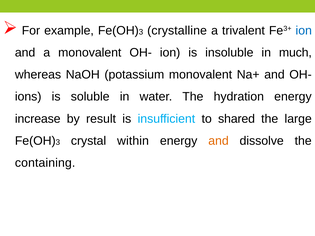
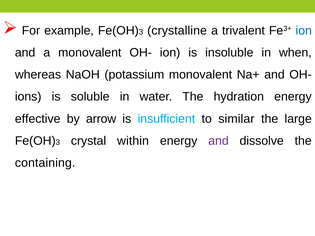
much: much -> when (295, 53)
increase: increase -> effective (38, 119)
result: result -> arrow (101, 119)
shared: shared -> similar (236, 119)
and colour: orange -> purple (218, 141)
